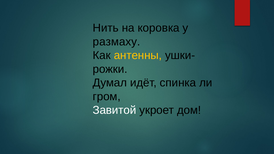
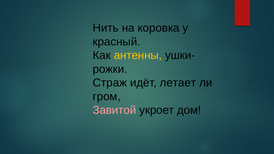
размаху: размаху -> красный (117, 42)
Думал: Думал -> Страж (110, 83)
спинка: спинка -> летает (178, 83)
Завитой colour: white -> pink (114, 110)
